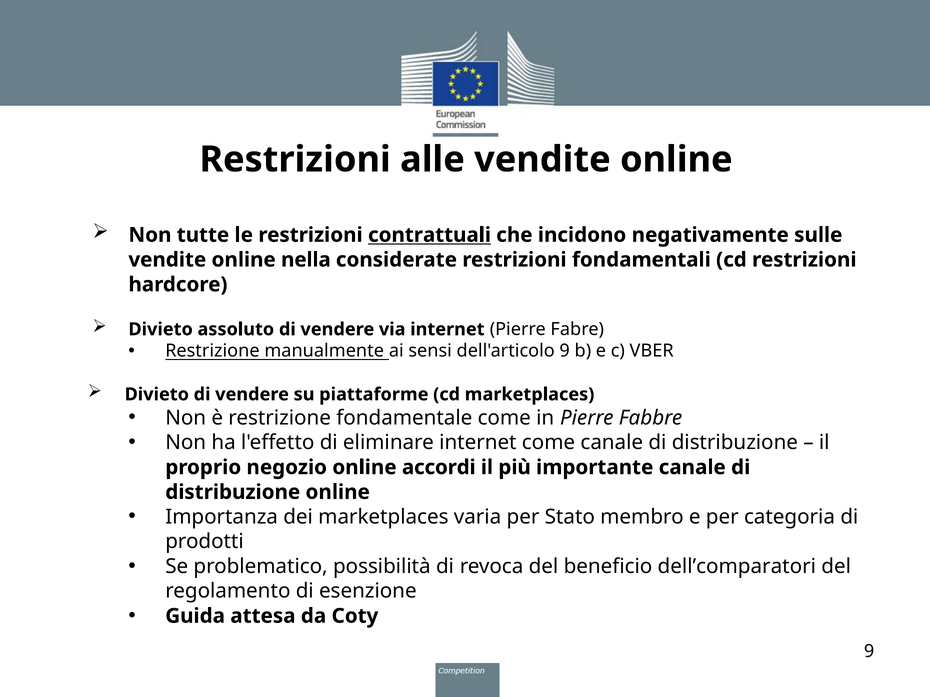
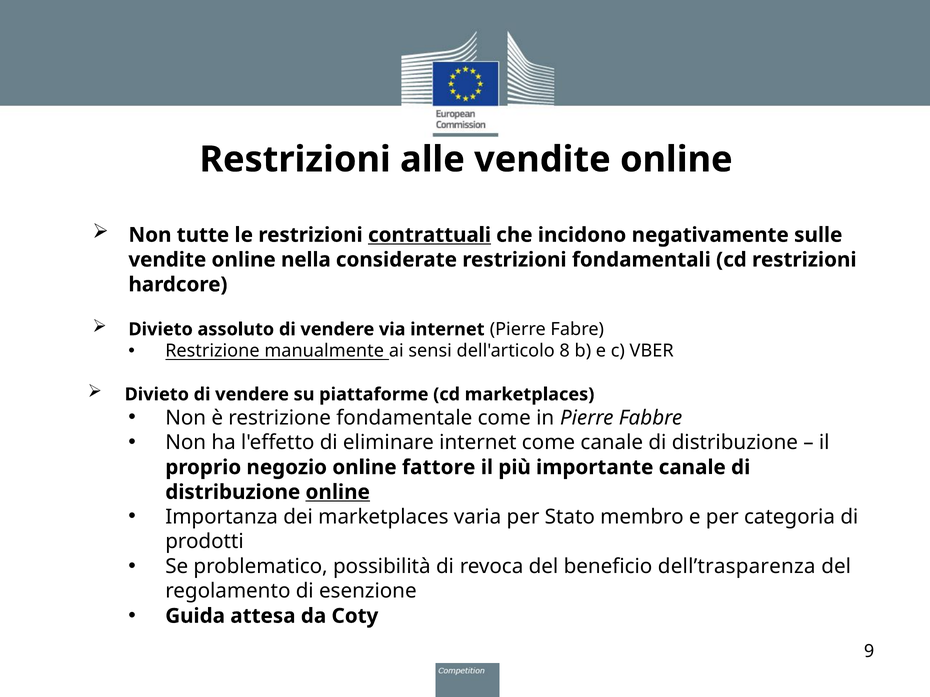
dell'articolo 9: 9 -> 8 (565, 351)
accordi: accordi -> fattore (439, 468)
online underline: none -> present (338, 492)
dell’comparatori: dell’comparatori -> dell’trasparenza (737, 567)
